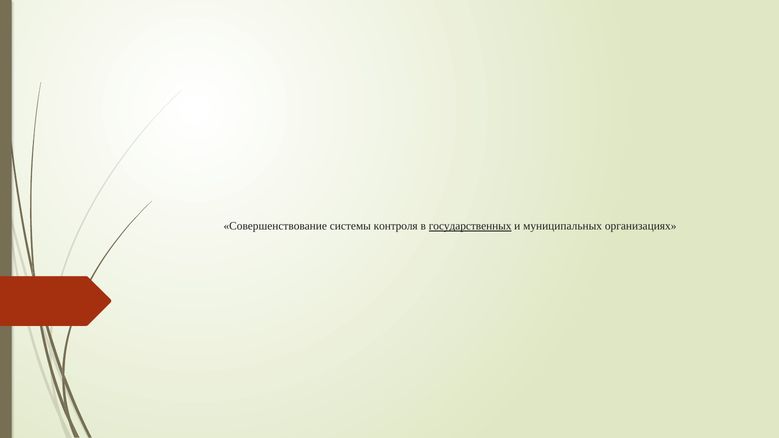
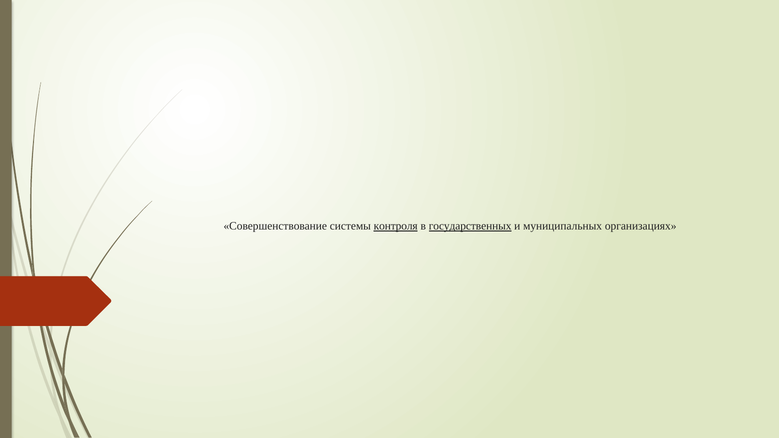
контроля underline: none -> present (396, 226)
